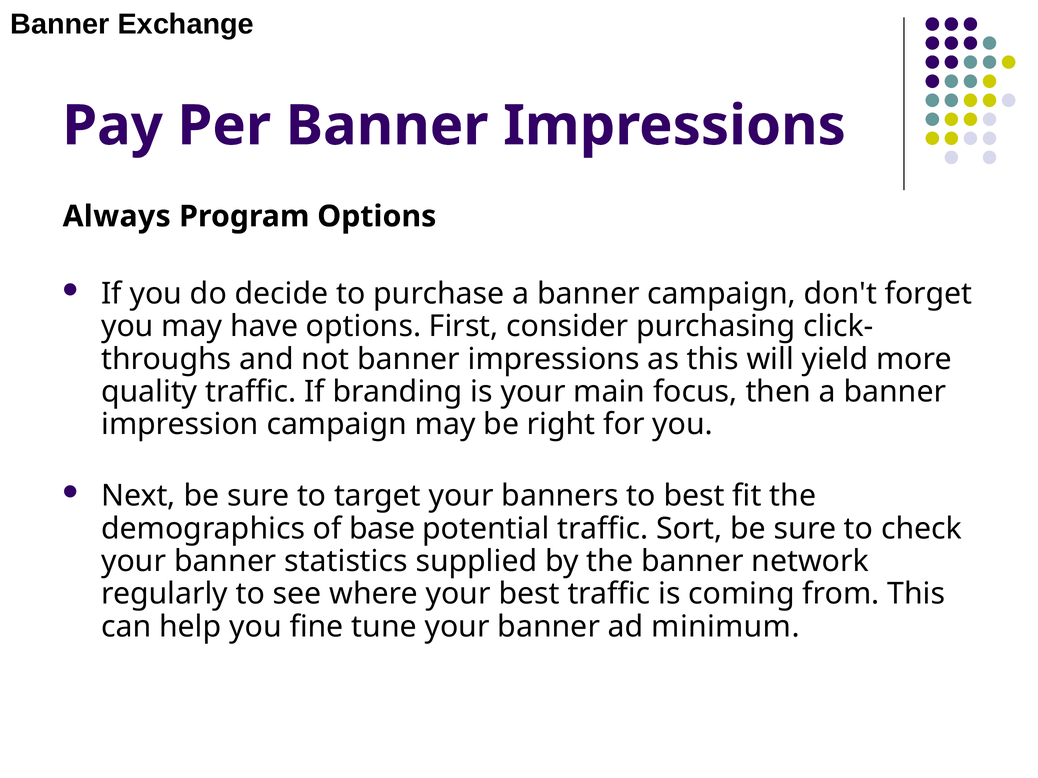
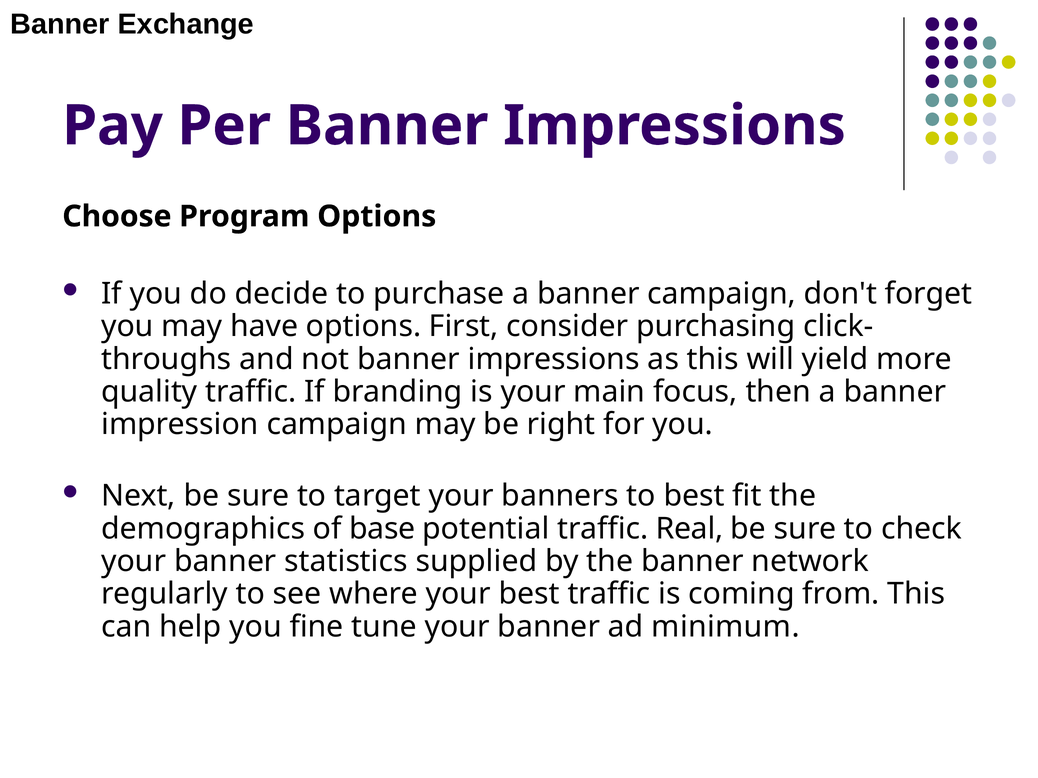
Always: Always -> Choose (117, 217)
Sort: Sort -> Real (689, 529)
